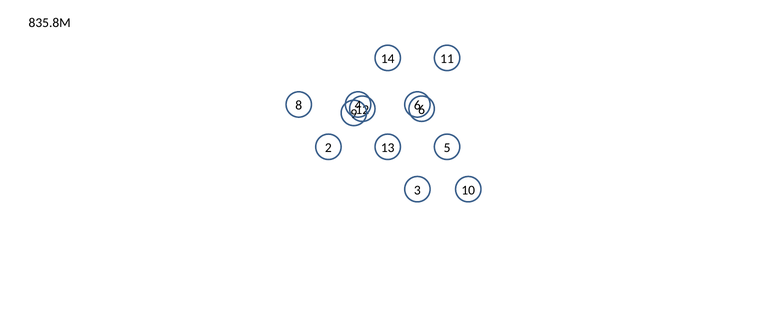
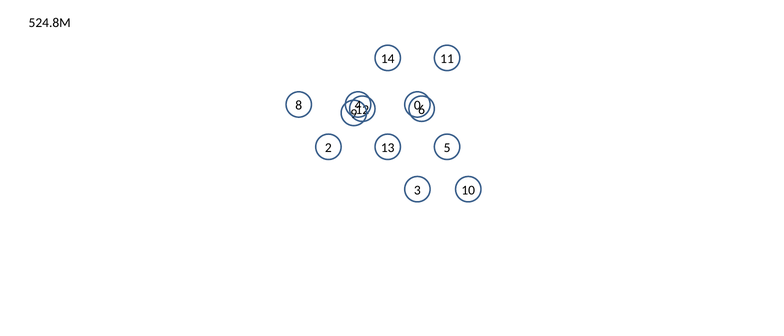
835.8M: 835.8M -> 524.8M (50, 23)
8 6: 6 -> 0 (417, 105)
